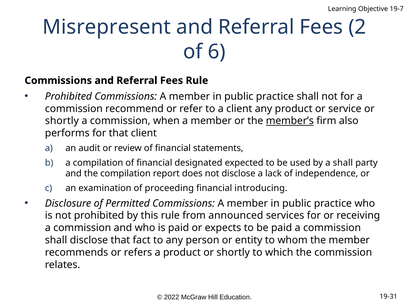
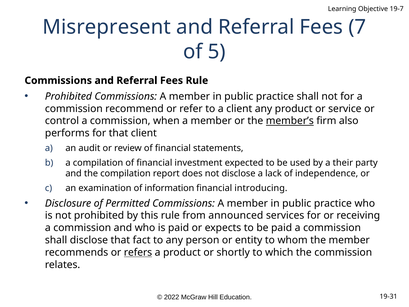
2: 2 -> 7 (357, 27)
6: 6 -> 5 (217, 52)
shortly: shortly -> control (62, 121)
designated: designated -> investment (198, 163)
a shall: shall -> their (343, 163)
proceeding: proceeding -> information (169, 188)
refers underline: none -> present (138, 252)
